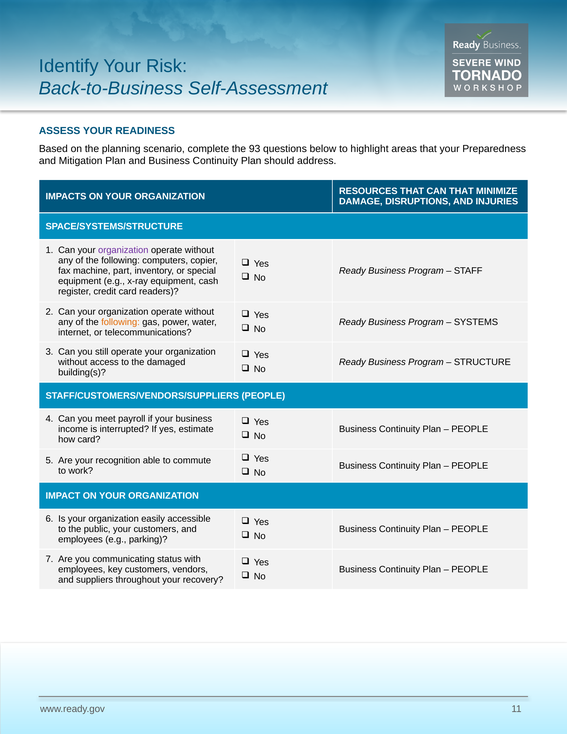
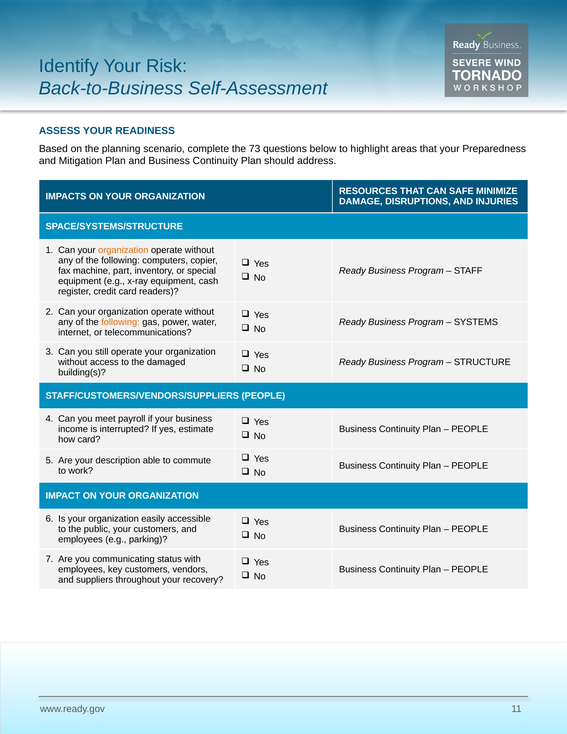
93: 93 -> 73 (255, 149)
CAN THAT: THAT -> SAFE (461, 191)
organization colour: purple -> orange (123, 250)
recognition: recognition -> description (118, 460)
